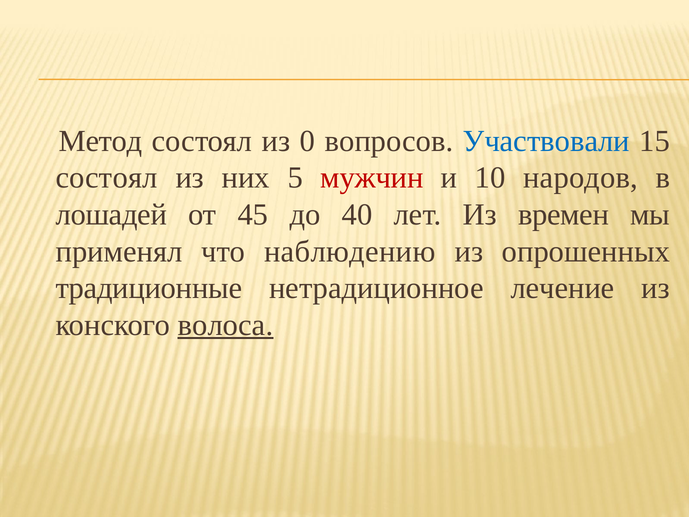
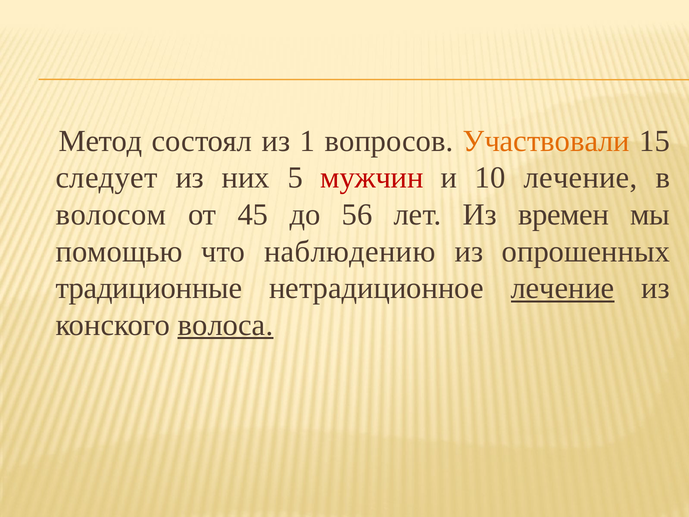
0: 0 -> 1 (308, 141)
Участвовали colour: blue -> orange (546, 141)
состоял: состоял -> следует (107, 178)
10 народов: народов -> лечение (581, 178)
лошадей: лошадей -> волосом (111, 215)
40: 40 -> 56 (357, 215)
применял: применял -> помощью (119, 251)
лечение underline: none -> present (563, 288)
